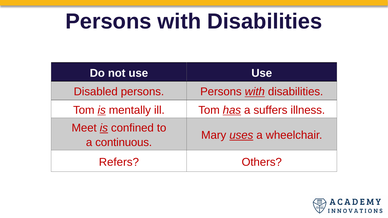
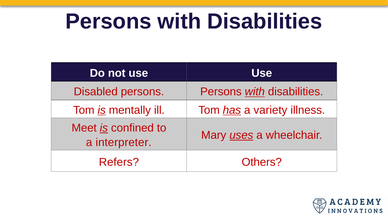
suffers: suffers -> variety (270, 110)
continuous: continuous -> interpreter (124, 143)
